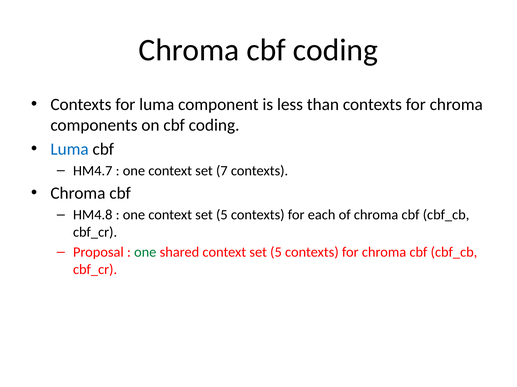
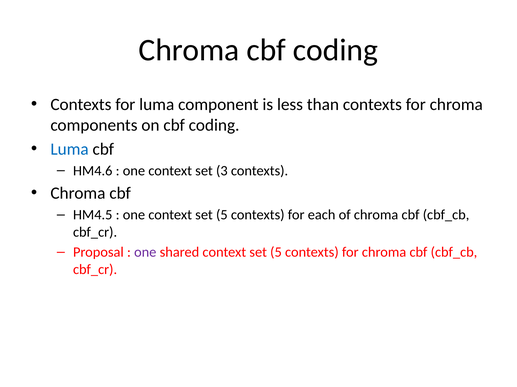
HM4.7: HM4.7 -> HM4.6 (93, 171)
7: 7 -> 3 (222, 171)
HM4.8: HM4.8 -> HM4.5 (93, 215)
one colour: green -> purple (145, 253)
